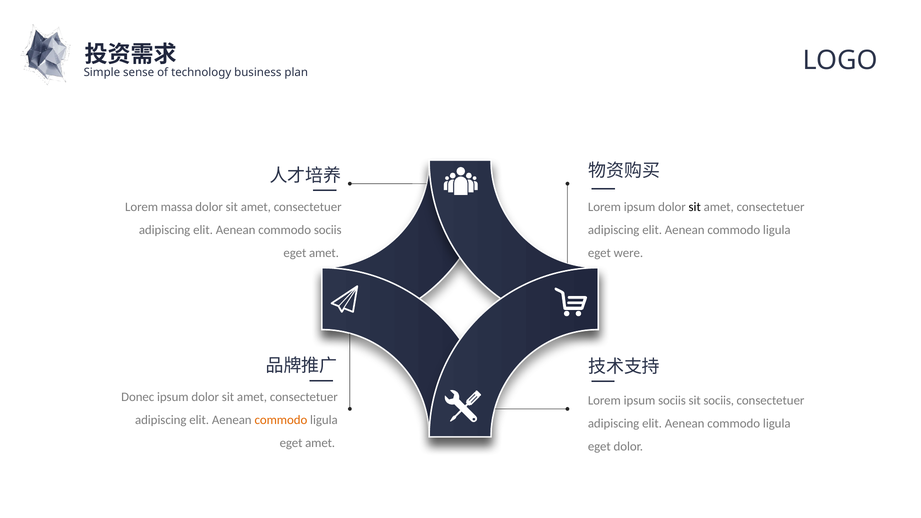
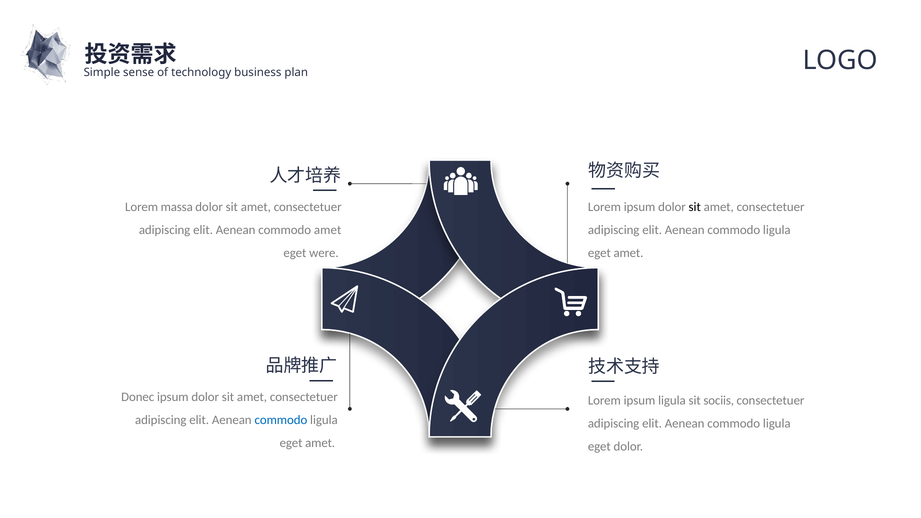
commodo sociis: sociis -> amet (328, 230)
amet: amet -> were (324, 253)
were: were -> amet (628, 253)
ipsum sociis: sociis -> ligula (672, 400)
commodo colour: orange -> blue (281, 420)
